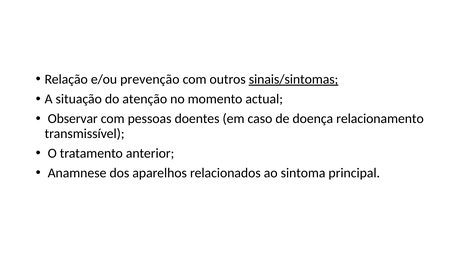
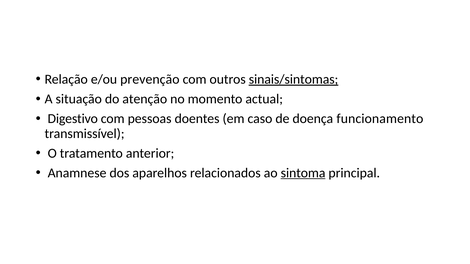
Observar: Observar -> Digestivo (73, 119)
relacionamento: relacionamento -> funcionamento (380, 119)
sintoma underline: none -> present (303, 173)
